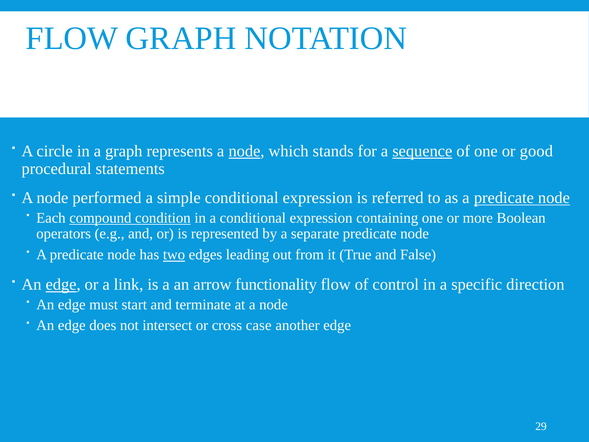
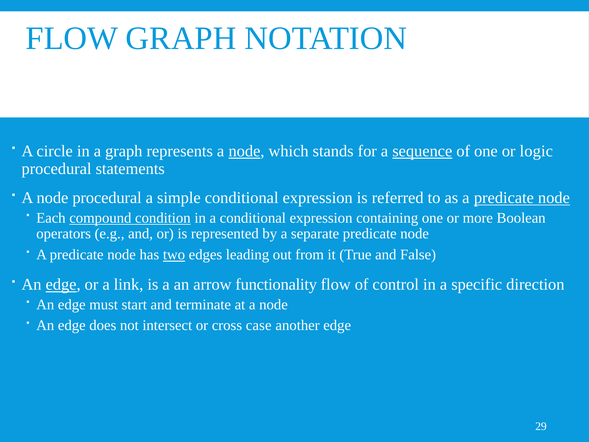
good: good -> logic (536, 151)
node performed: performed -> procedural (107, 198)
